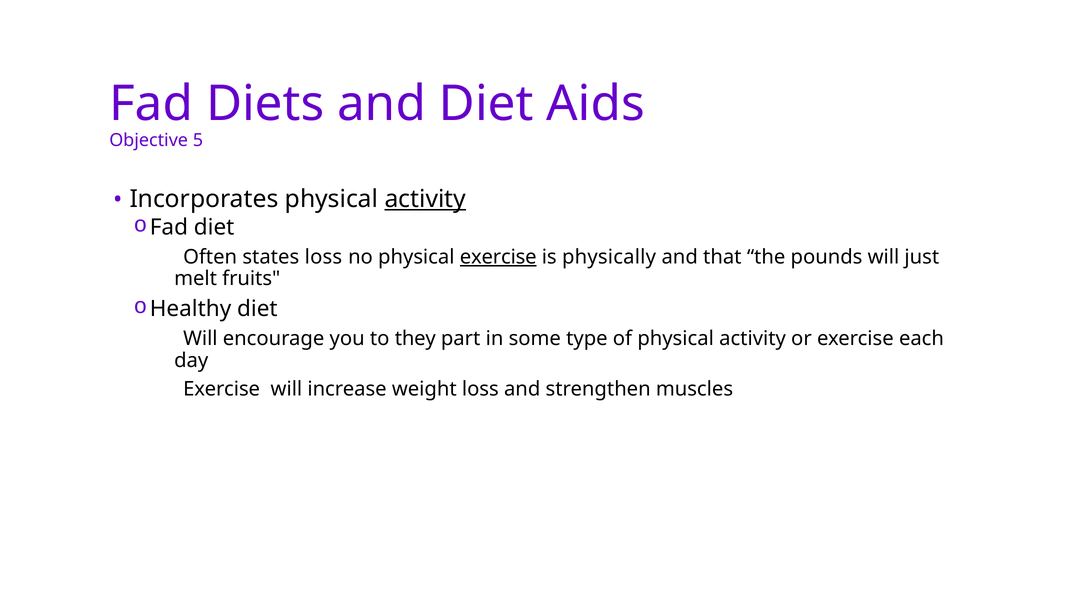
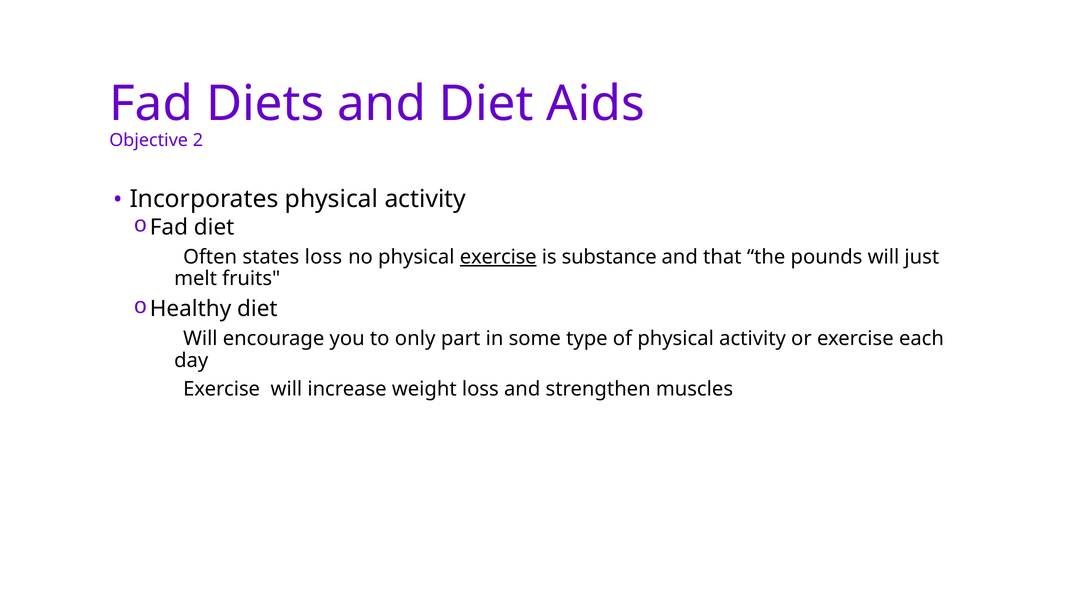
5: 5 -> 2 (198, 141)
activity underline: present -> none (425, 199)
physically: physically -> substance (609, 257)
they: they -> only (415, 339)
